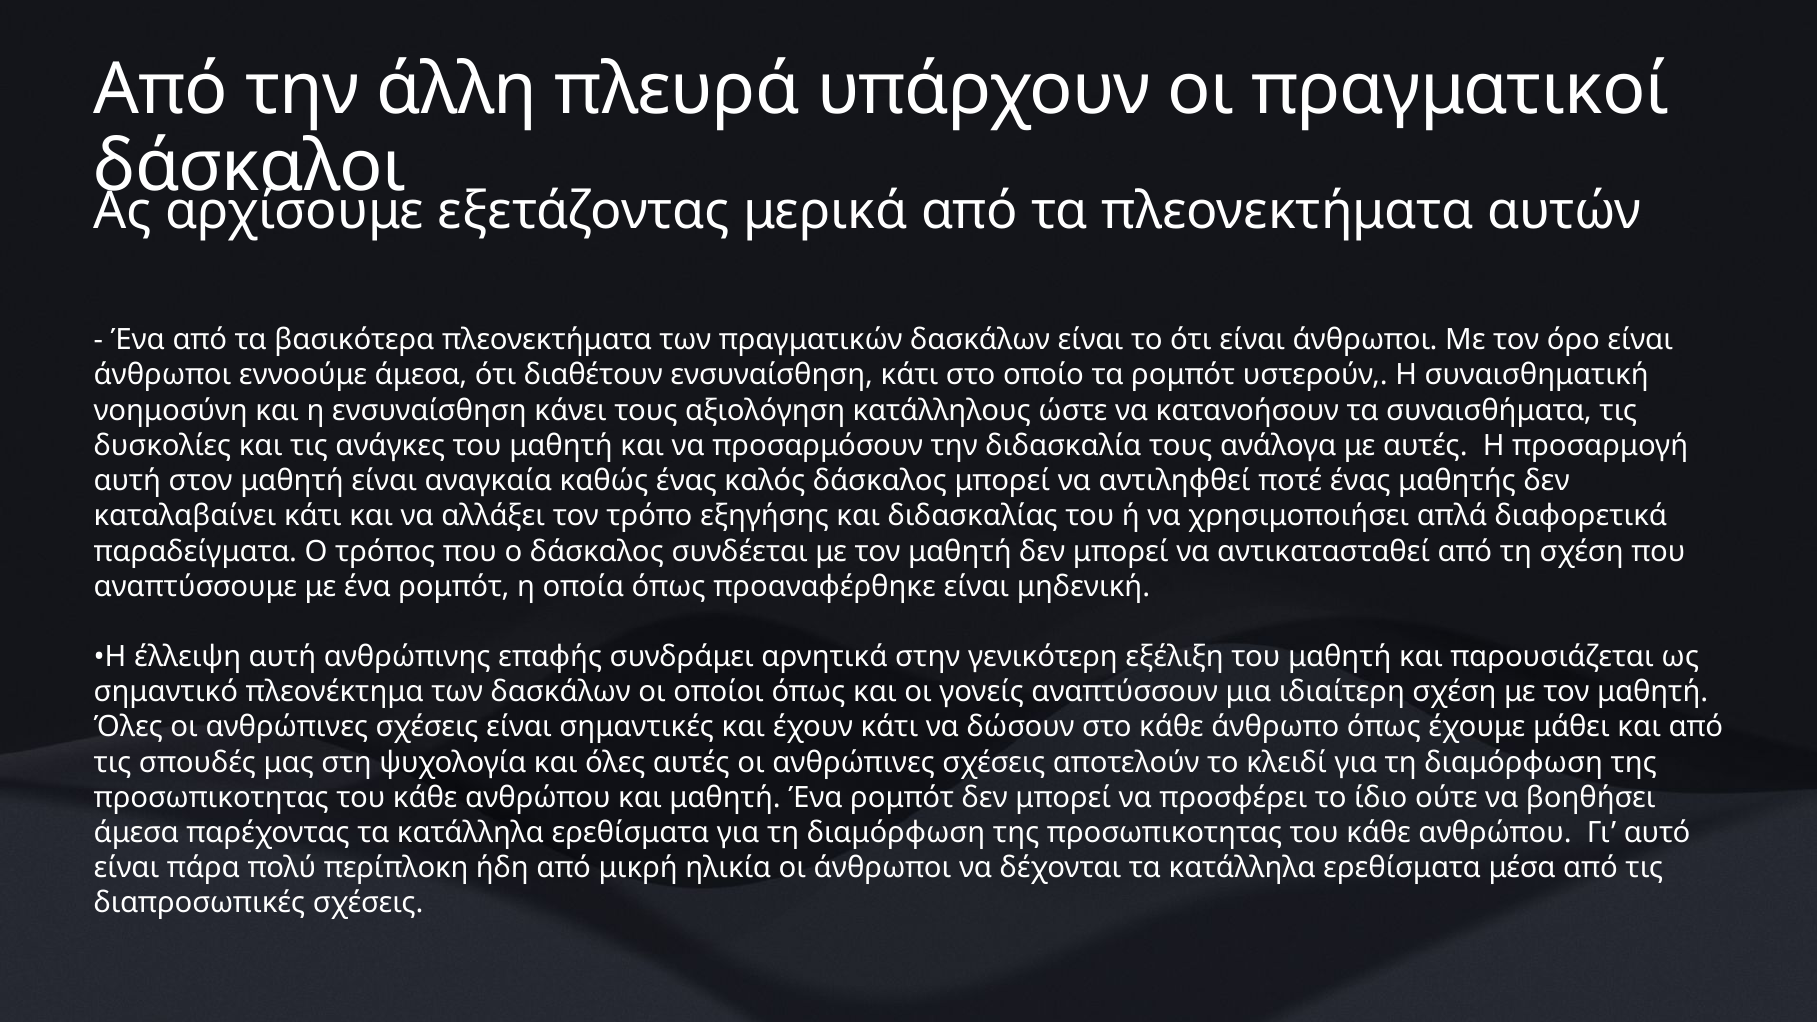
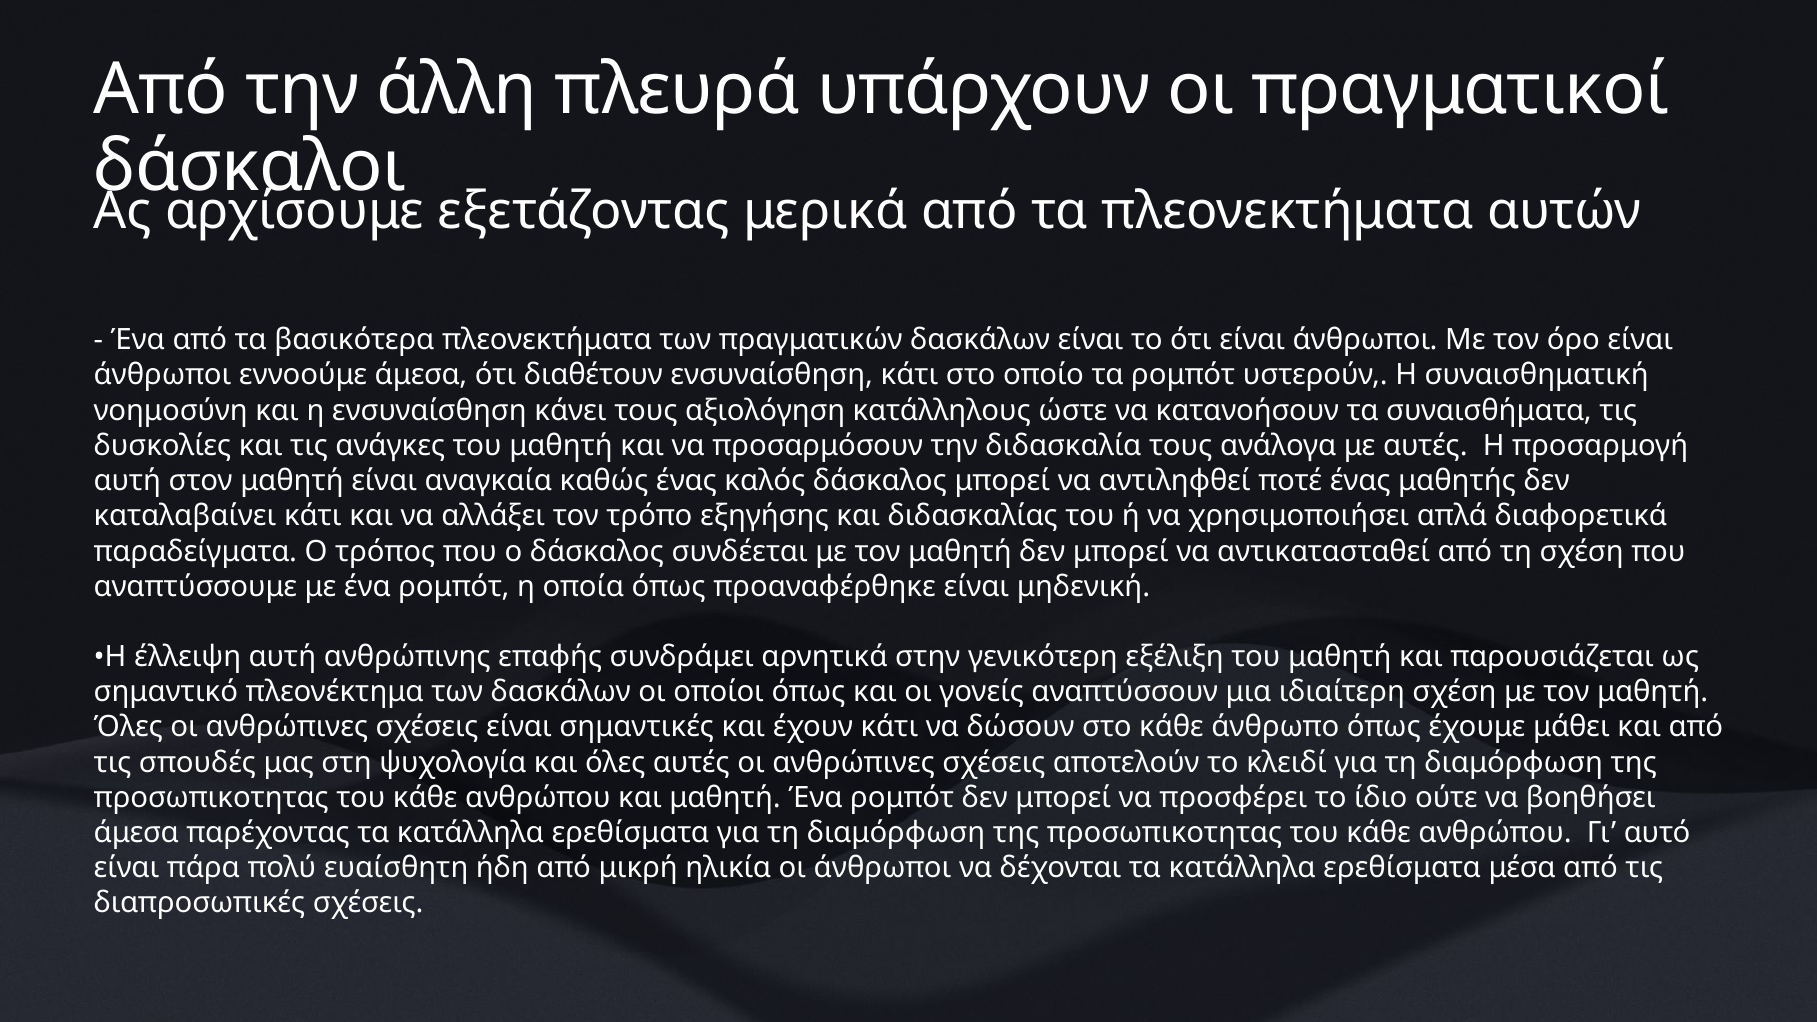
περίπλοκη: περίπλοκη -> ευαίσθητη (396, 868)
